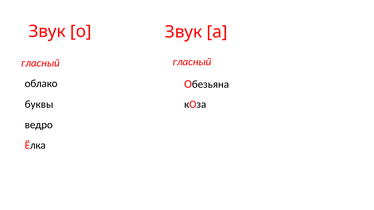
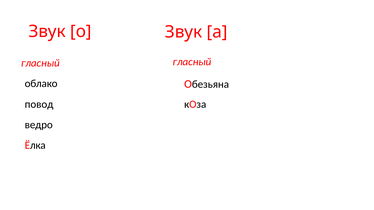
буквы: буквы -> повод (39, 104)
